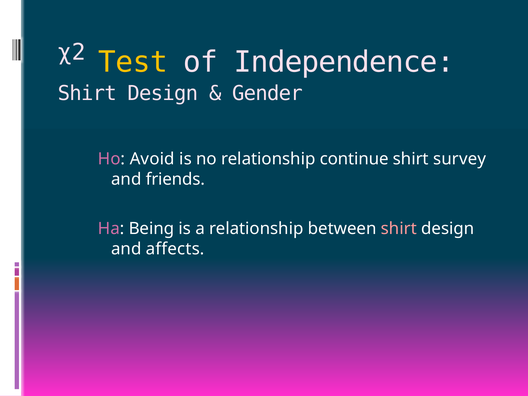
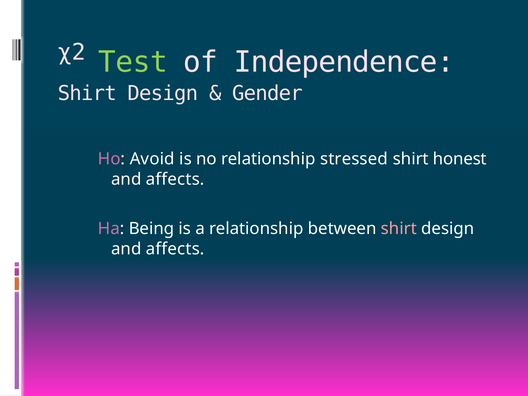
Test colour: yellow -> light green (133, 62)
continue: continue -> stressed (354, 159)
survey: survey -> honest (460, 159)
friends: friends -> affects (175, 179)
